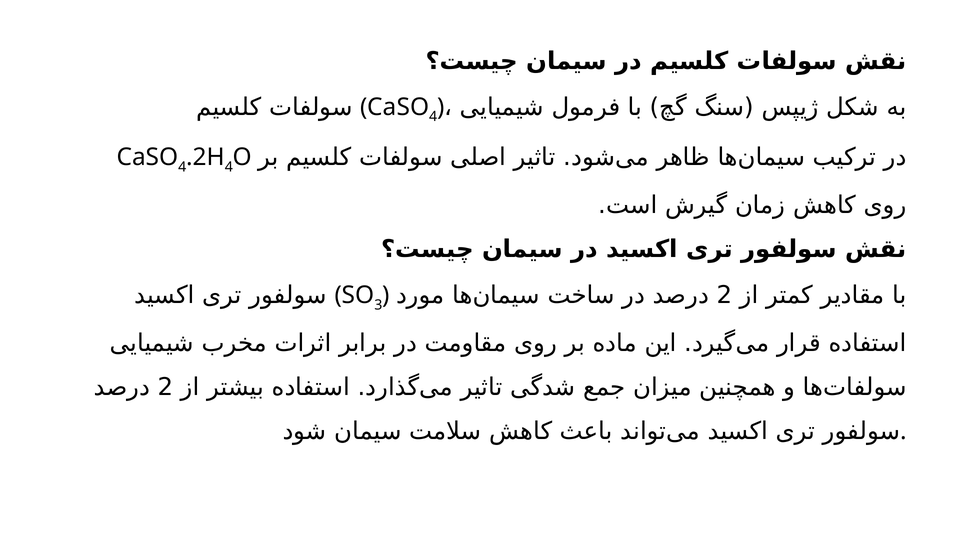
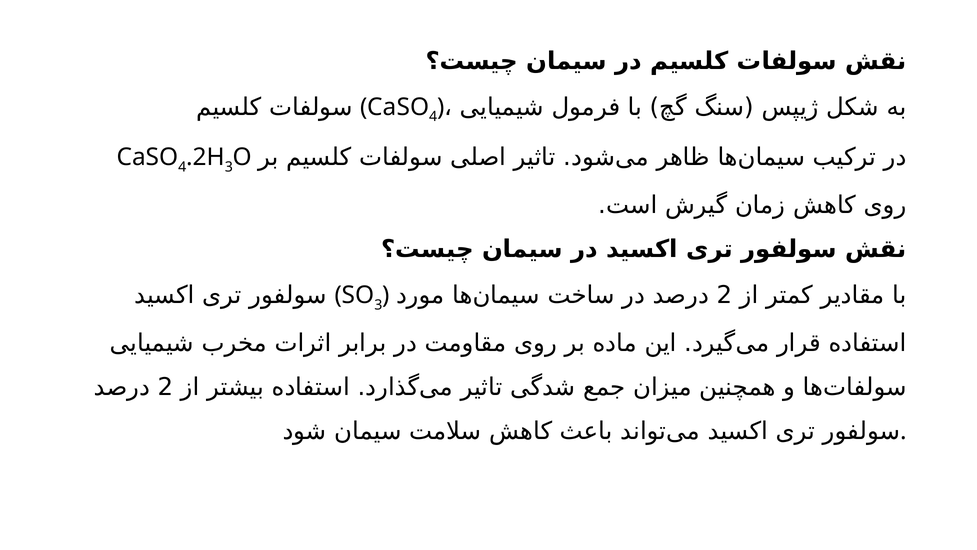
4: 4 -> 3 (229, 167)
